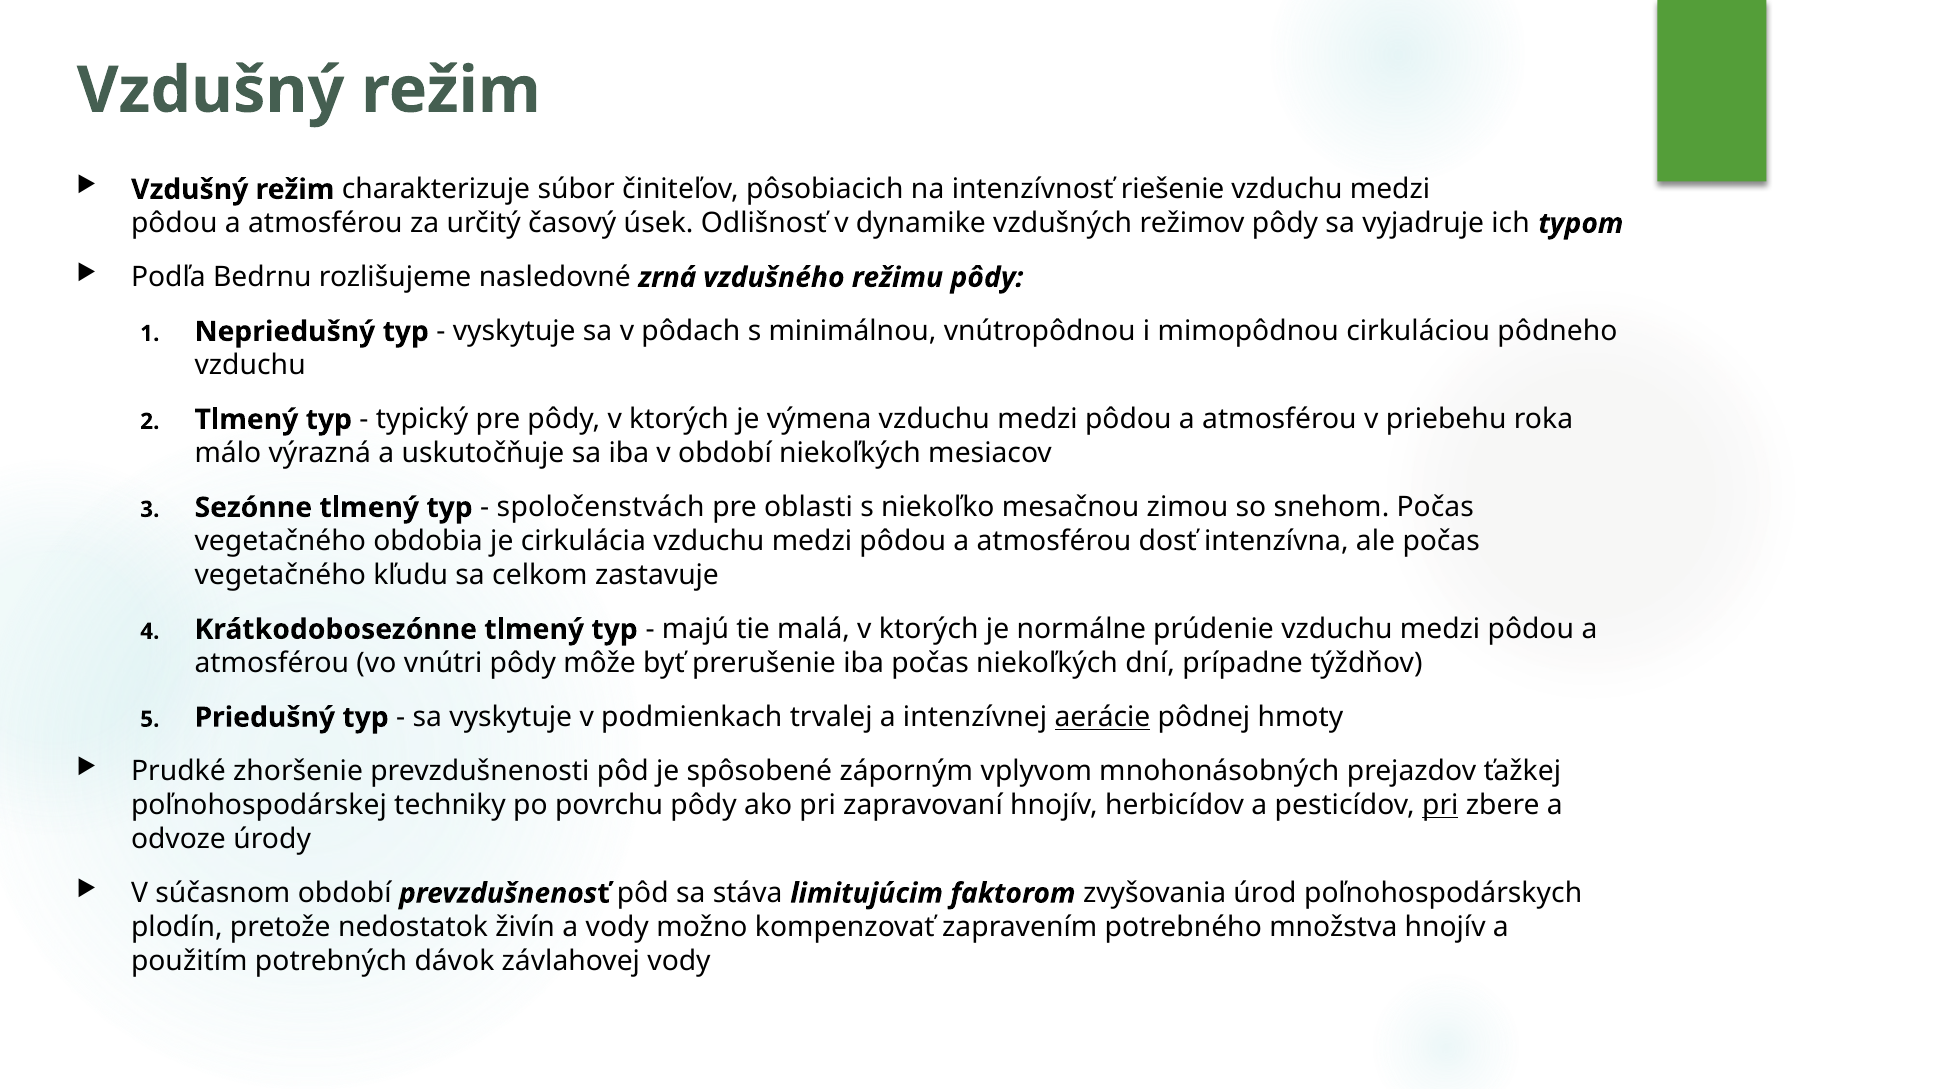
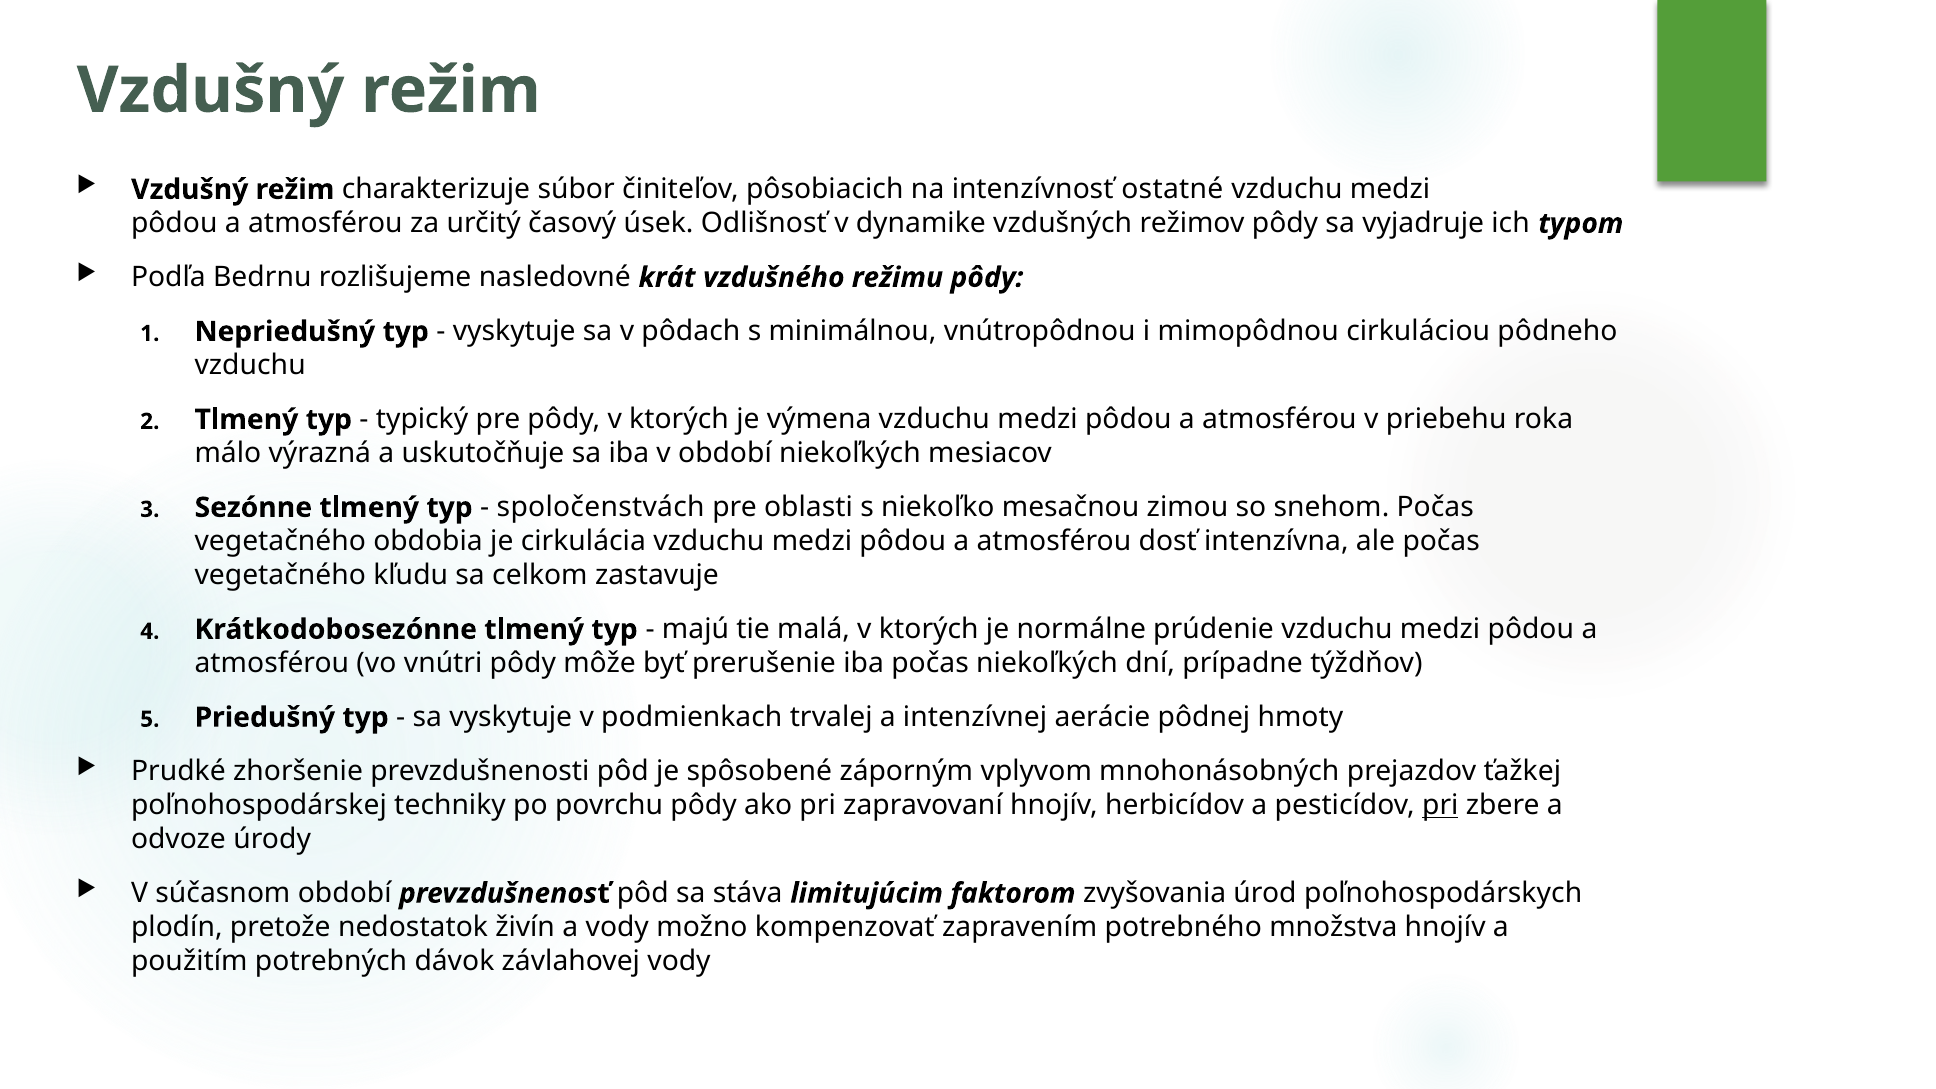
riešenie: riešenie -> ostatné (1172, 190)
zrná: zrná -> krát (667, 278)
aerácie underline: present -> none (1102, 717)
